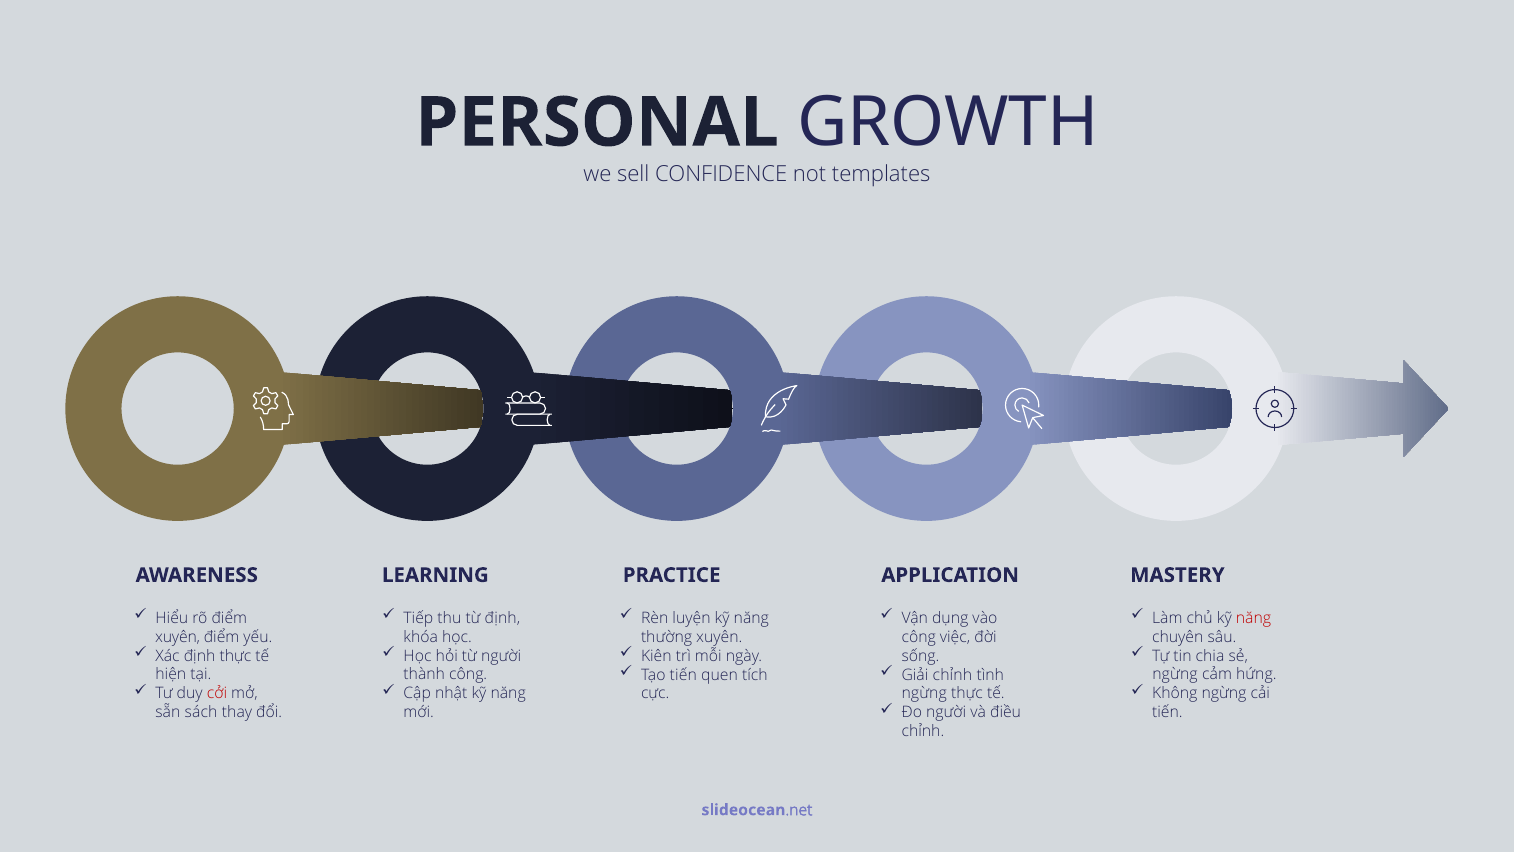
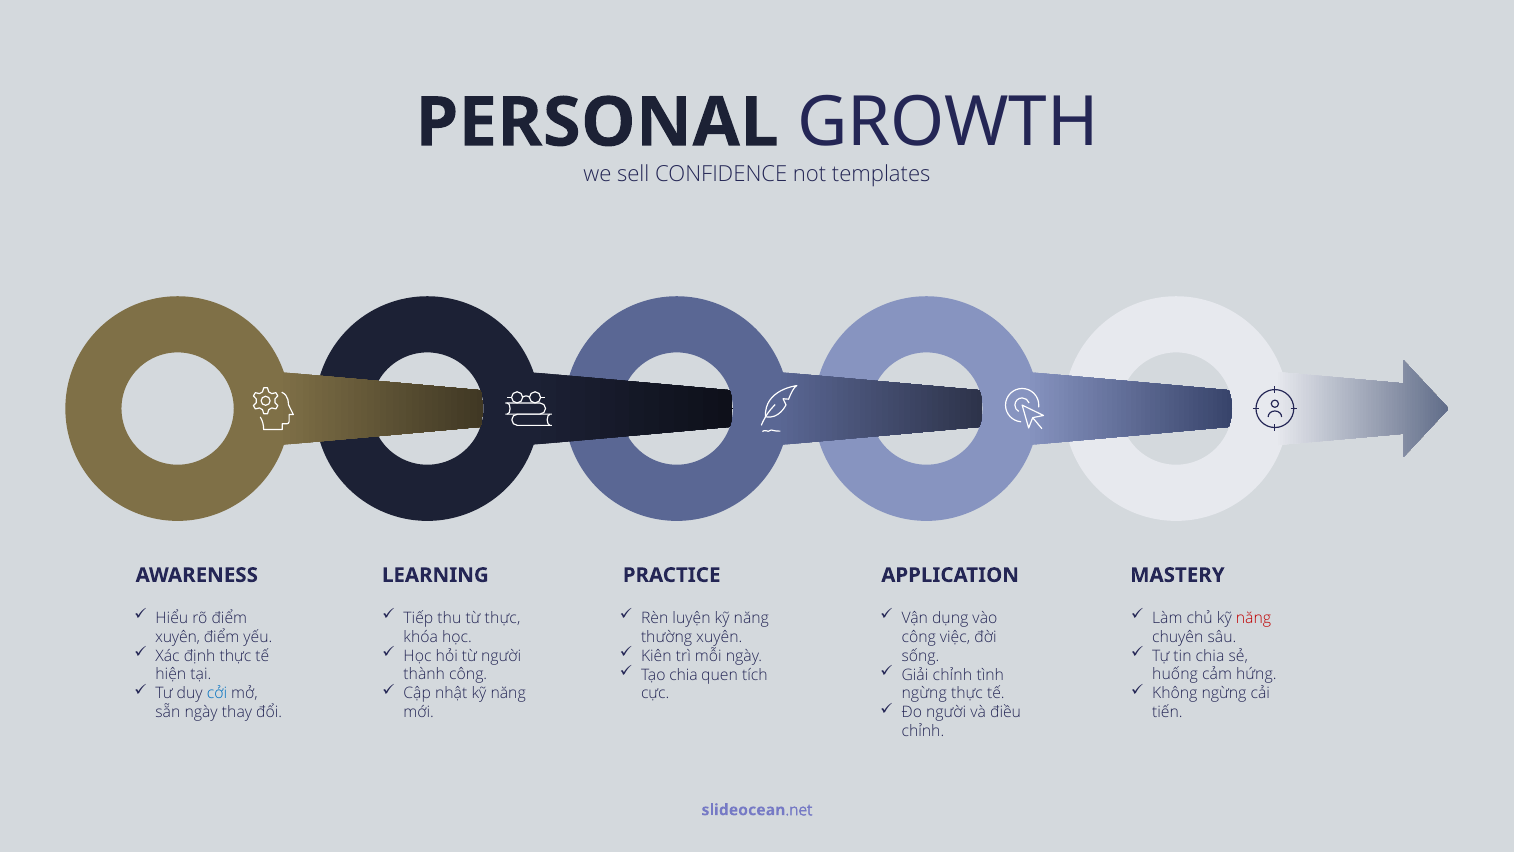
từ định: định -> thực (503, 618)
Tạo tiến: tiến -> chia (683, 675)
ngừng: ngừng -> huống (1175, 674)
cởi colour: red -> blue (217, 693)
sẵn sách: sách -> ngày (201, 712)
